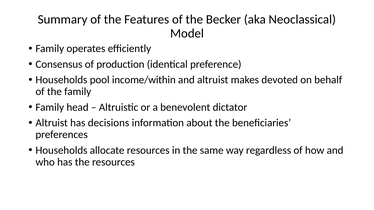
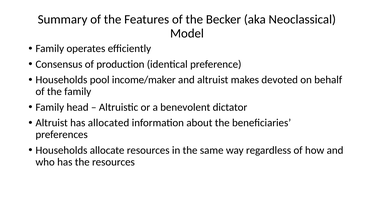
income/within: income/within -> income/maker (144, 80)
decisions: decisions -> allocated (109, 123)
